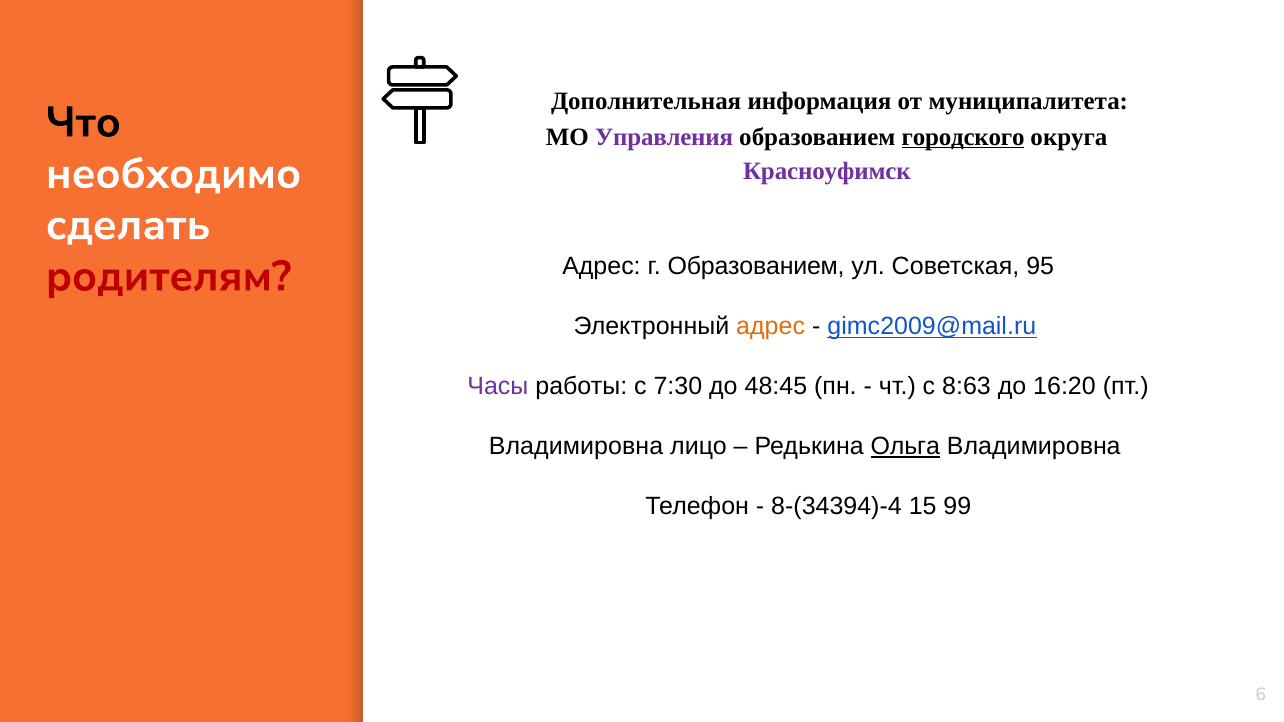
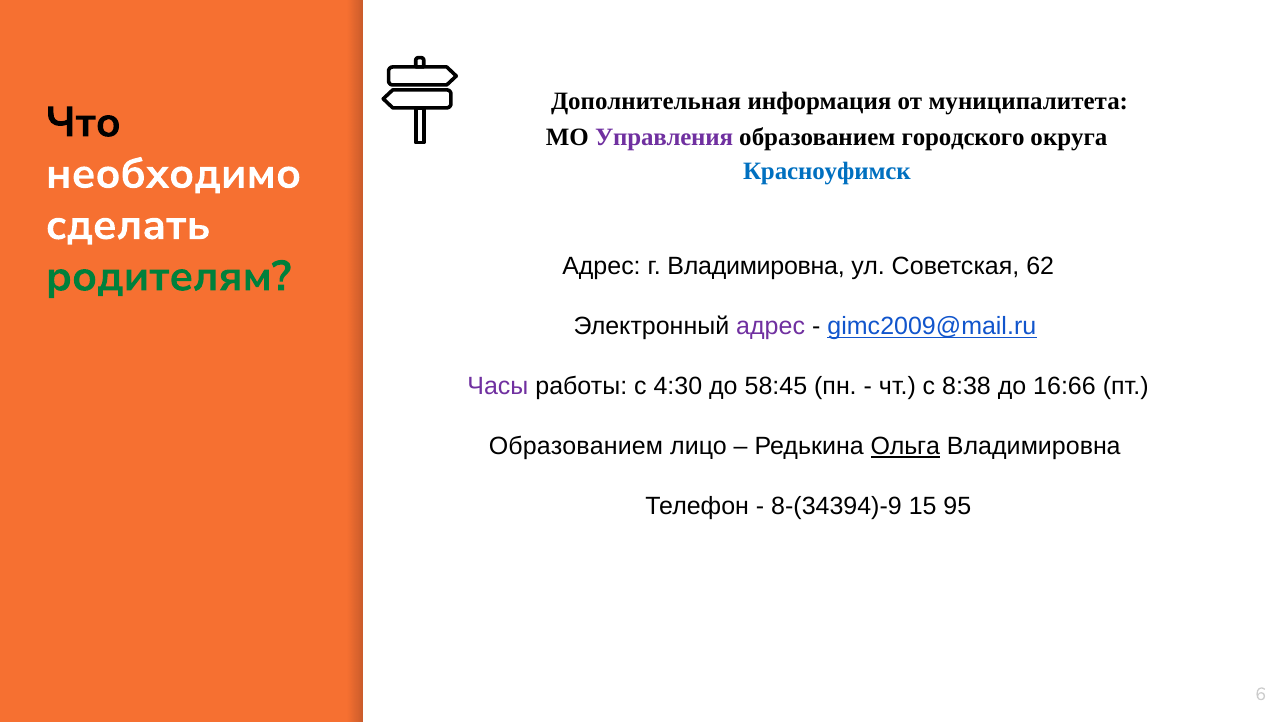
городского underline: present -> none (963, 137)
Красноуфимск colour: purple -> blue (827, 171)
родителям colour: red -> green (169, 276)
г Образованием: Образованием -> Владимировна (756, 267)
95: 95 -> 62 (1040, 267)
адрес colour: orange -> purple (771, 327)
7:30: 7:30 -> 4:30 (678, 387)
48:45: 48:45 -> 58:45 (776, 387)
8:63: 8:63 -> 8:38 (967, 387)
16:20: 16:20 -> 16:66 (1064, 387)
Владимировна: Владимировна -> Образованием (576, 447)
8-(34394)-4: 8-(34394)-4 -> 8-(34394)-9 (836, 507)
99: 99 -> 95 (957, 507)
